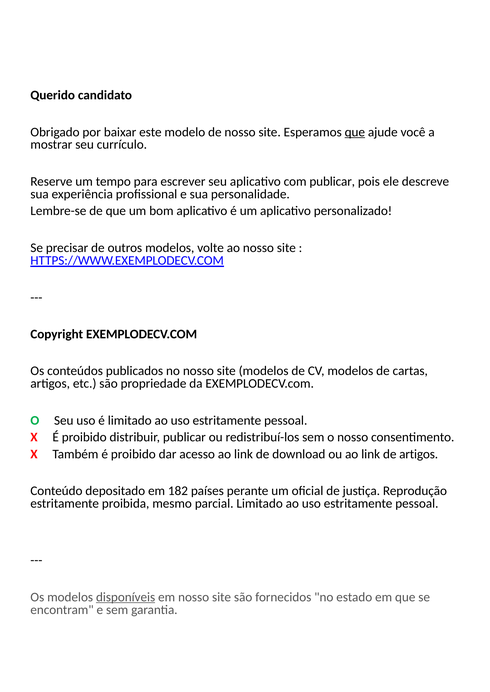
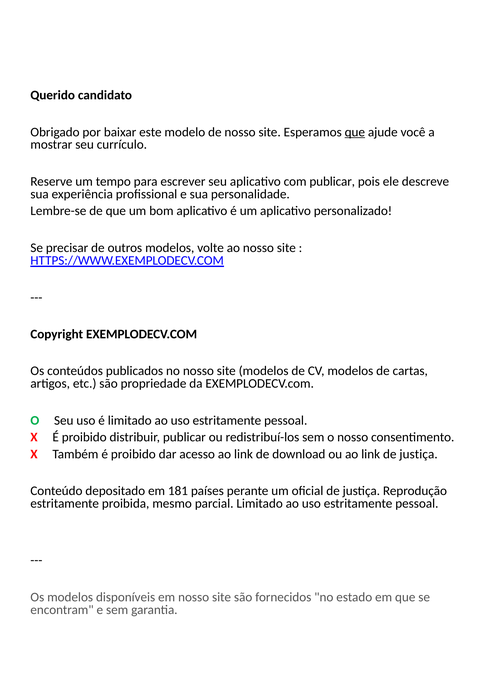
link de artigos: artigos -> justiça (419, 454)
182: 182 -> 181 (178, 491)
disponíveis underline: present -> none (126, 598)
